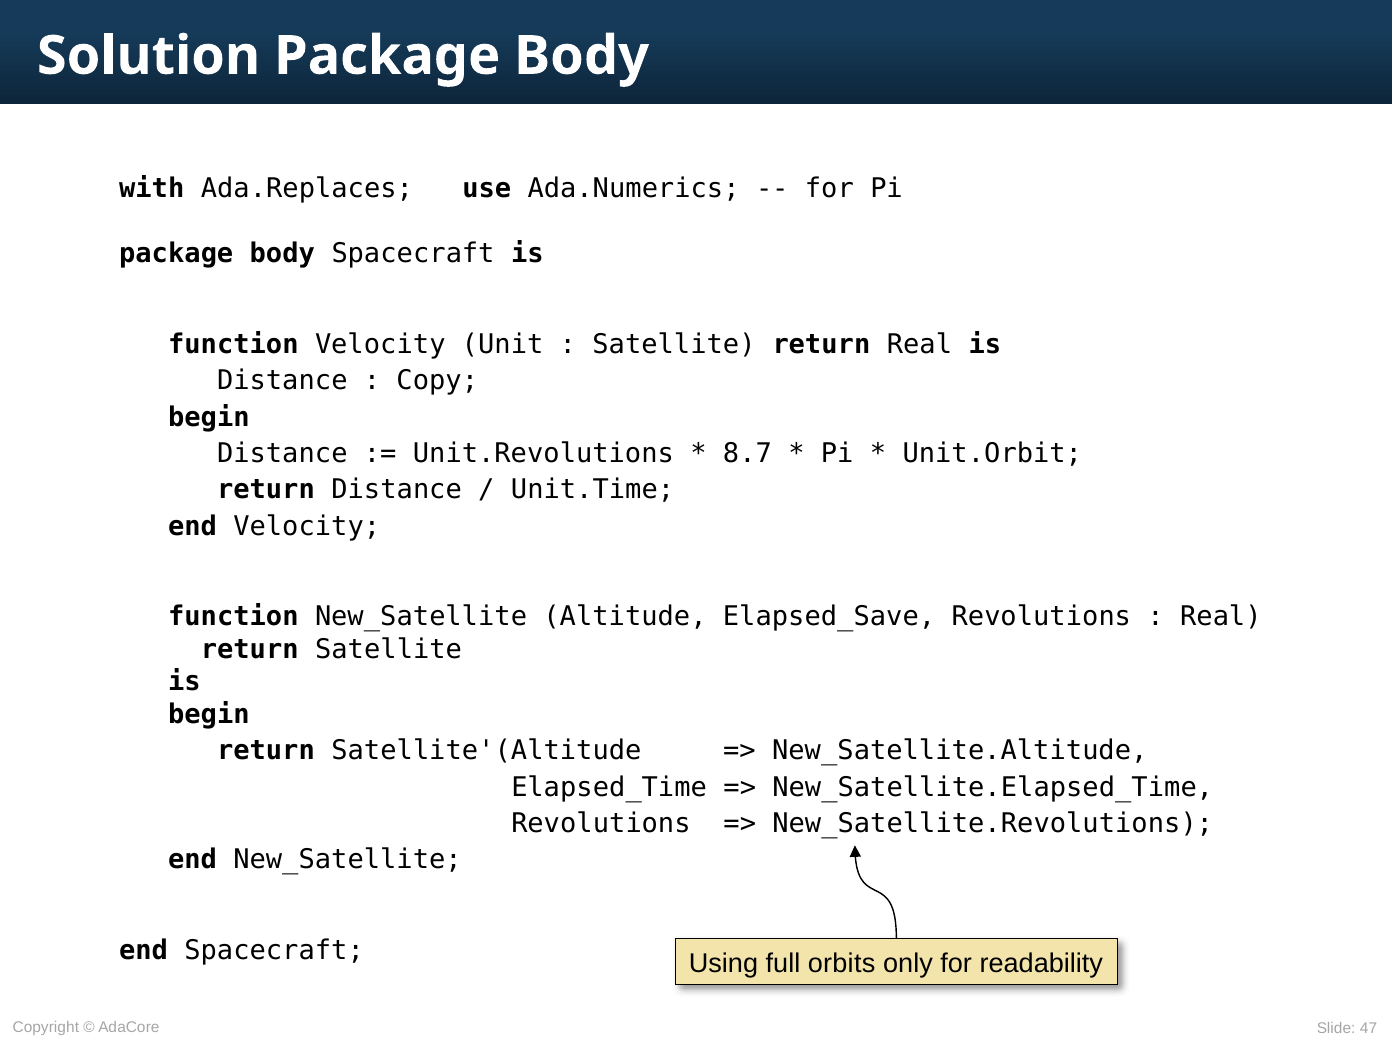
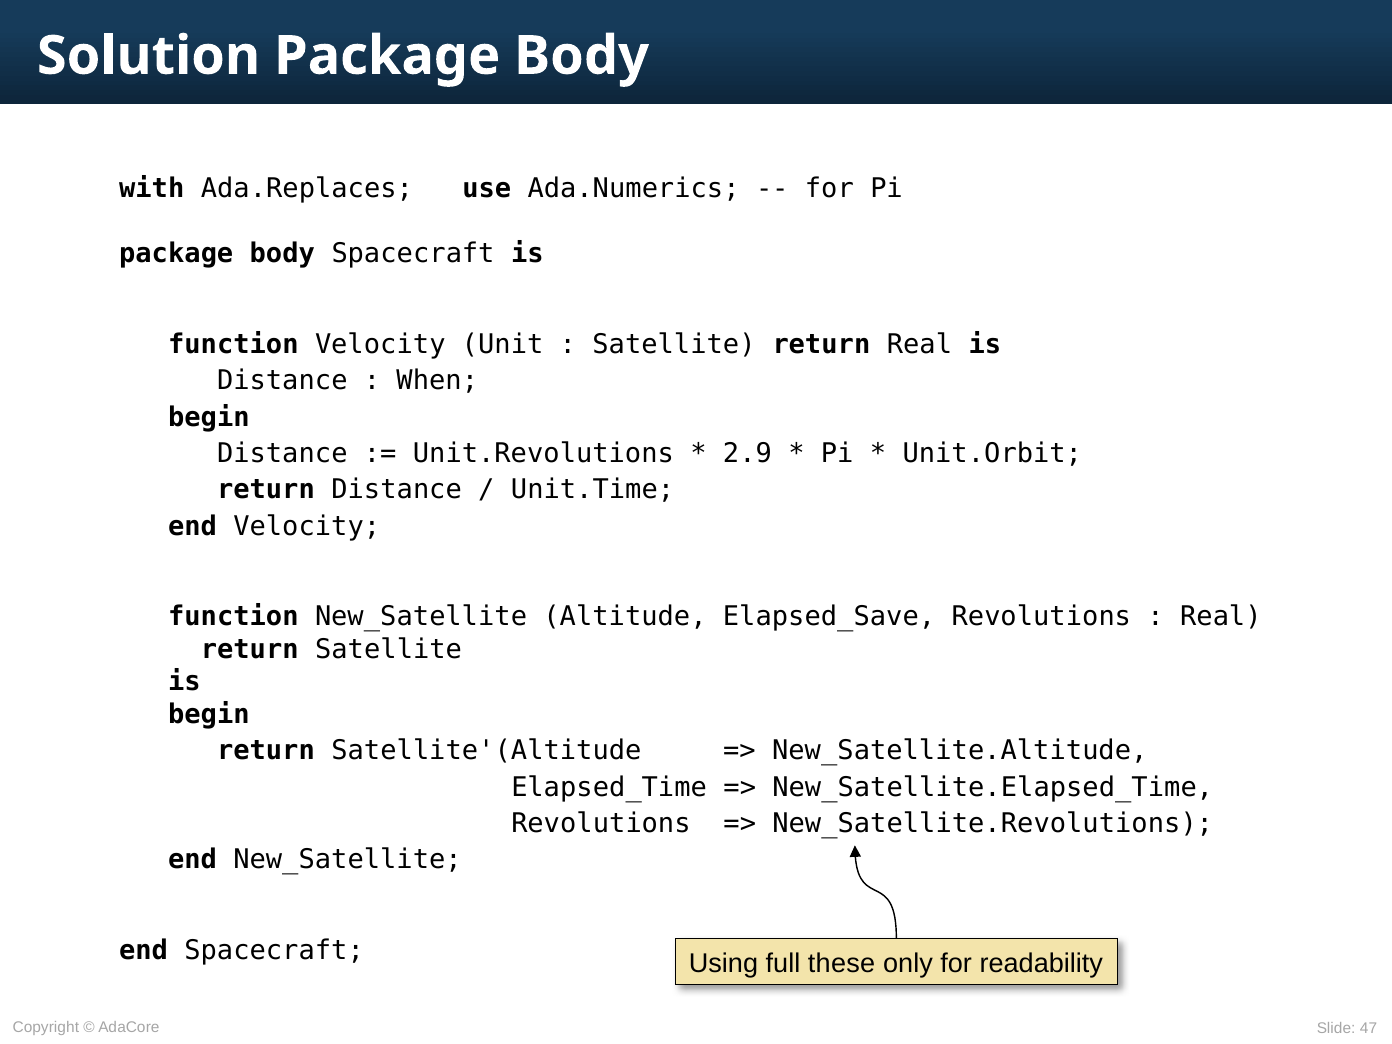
Copy: Copy -> When (437, 381)
8.7: 8.7 -> 2.9 (747, 454)
orbits: orbits -> these (842, 964)
